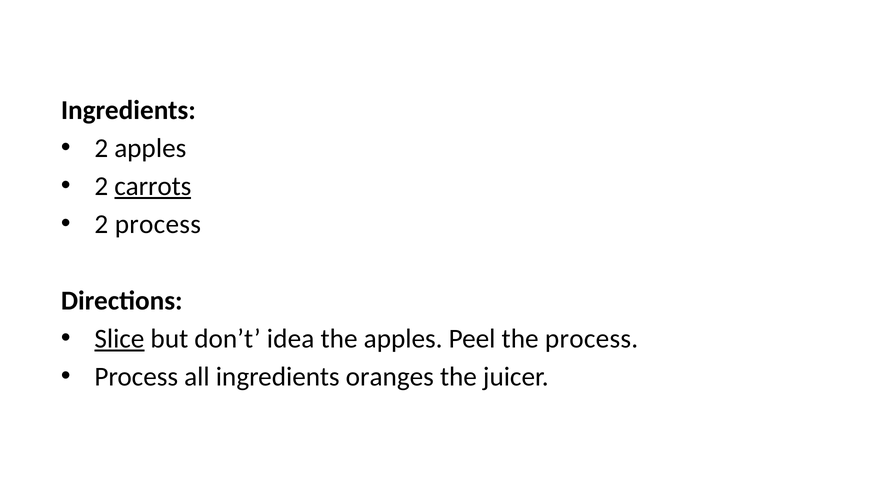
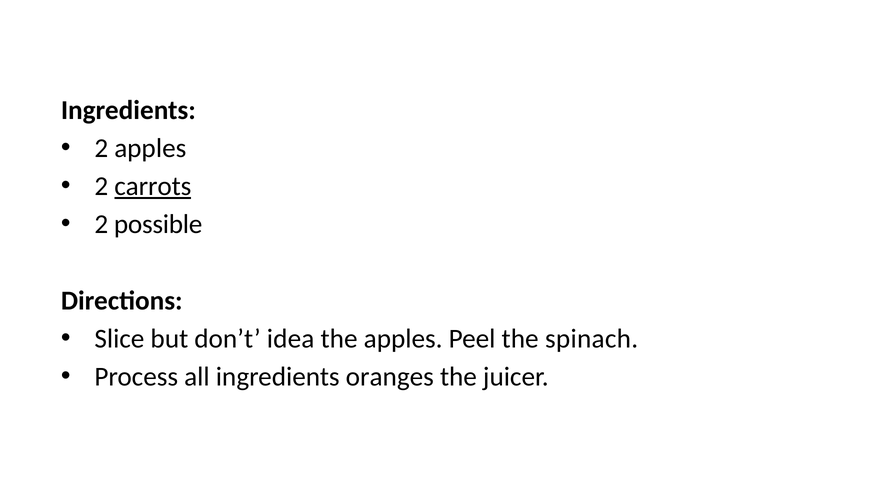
2 process: process -> possible (158, 224)
Slice underline: present -> none (119, 339)
the process: process -> spinach (592, 339)
